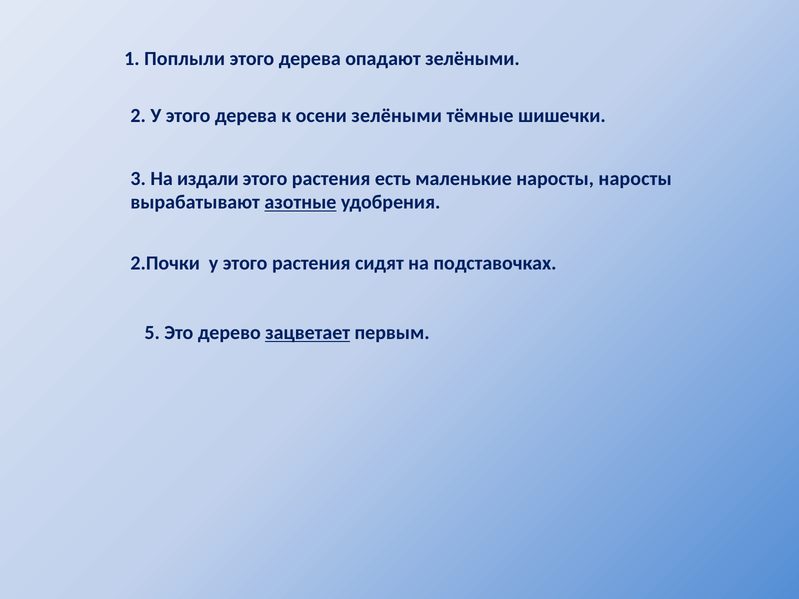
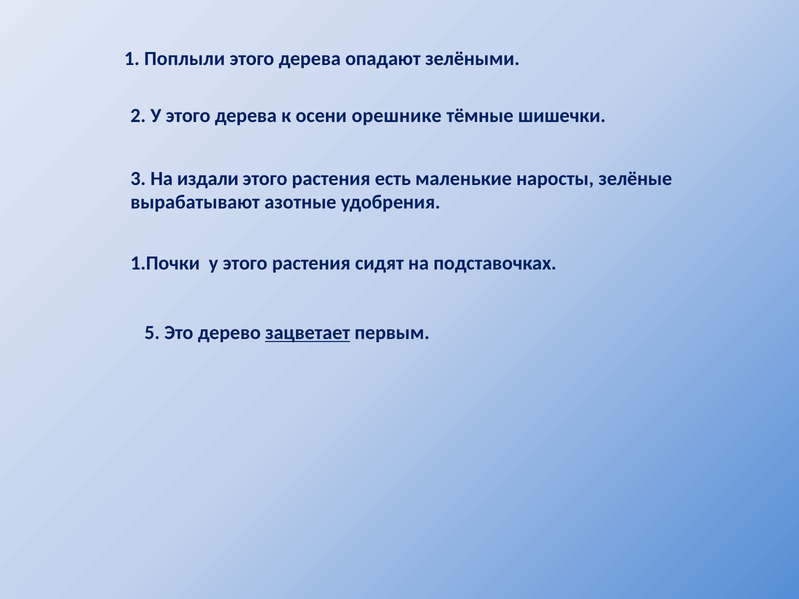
осени зелёными: зелёными -> орешнике (397, 116)
наросты наросты: наросты -> зелёные (635, 178)
азотные underline: present -> none (300, 202)
2.Почки: 2.Почки -> 1.Почки (165, 263)
